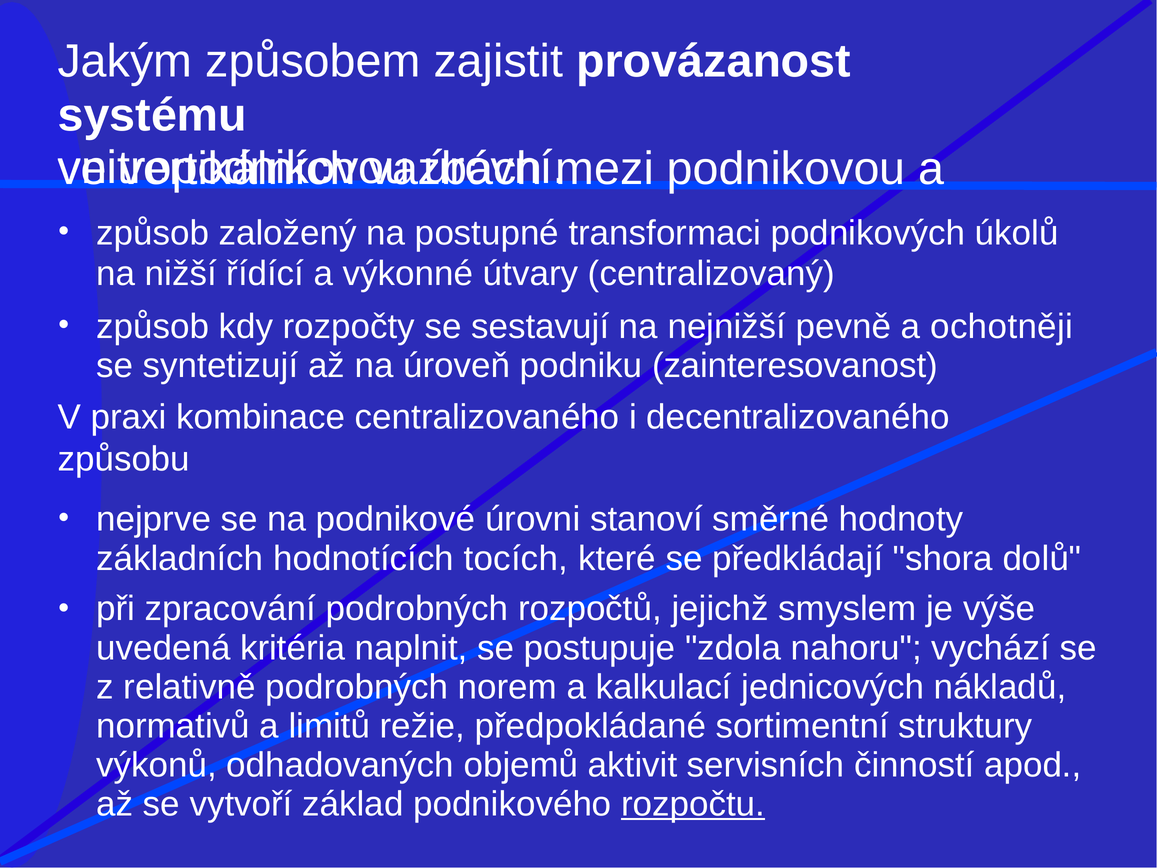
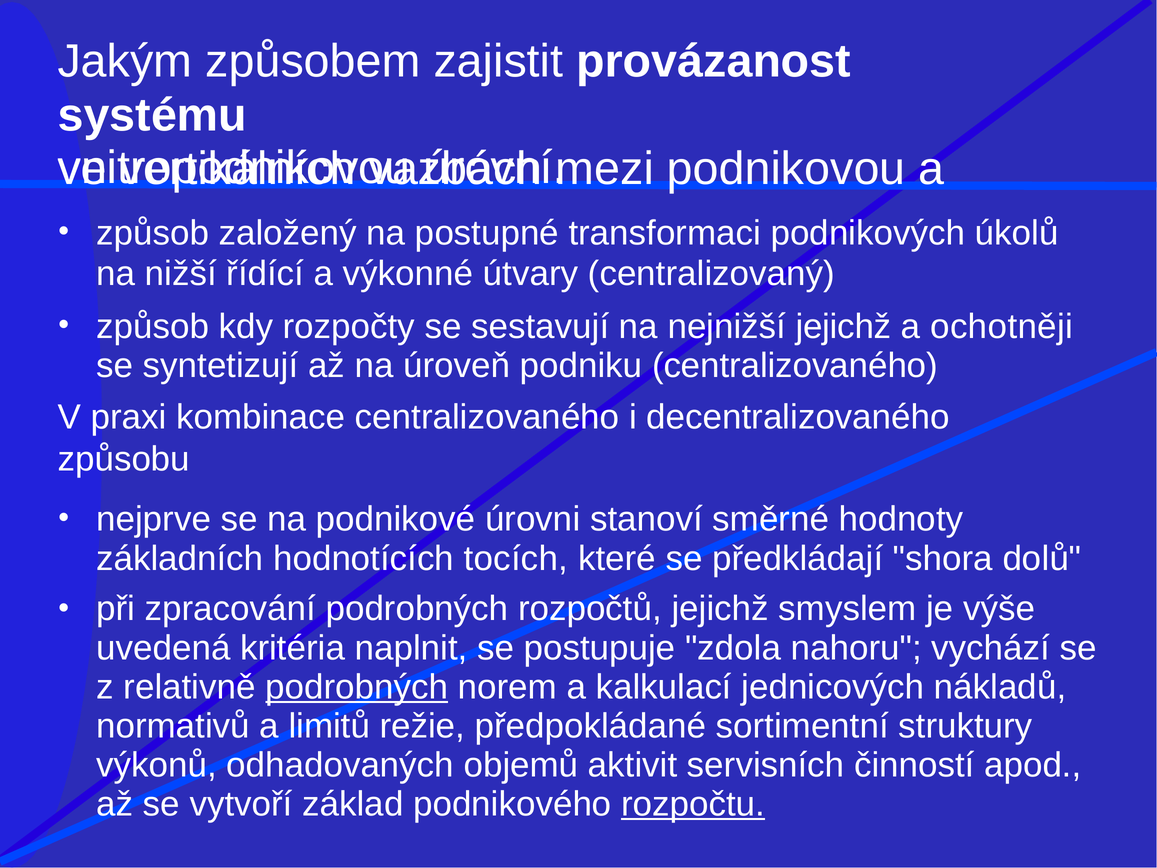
nejnižší pevně: pevně -> jejichž (844, 326)
podniku zainteresovanost: zainteresovanost -> centralizovaného (795, 366)
podrobných underline: none -> present (357, 687)
